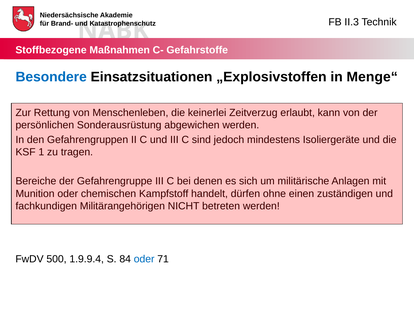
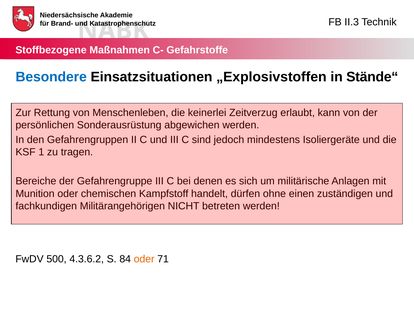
Menge“: Menge“ -> Stände“ (372, 77)
1.9.9.4: 1.9.9.4 -> 4.3.6.2 (87, 259)
oder colour: blue -> orange (144, 259)
